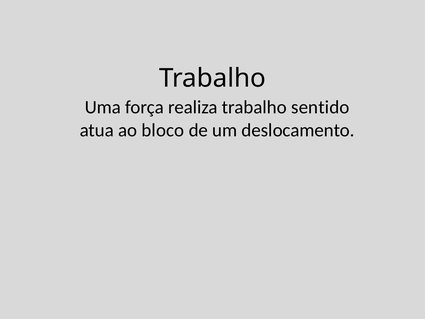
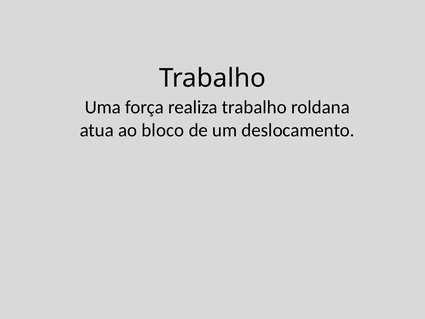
sentido: sentido -> roldana (320, 107)
